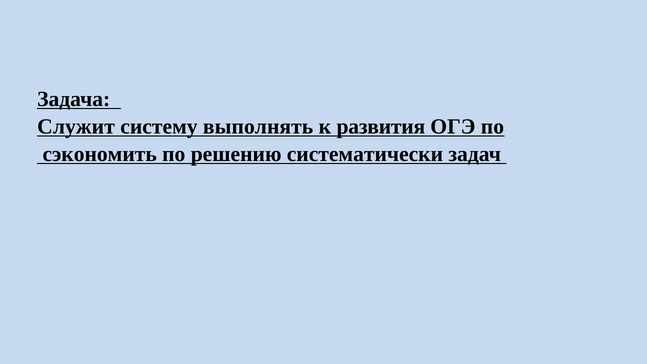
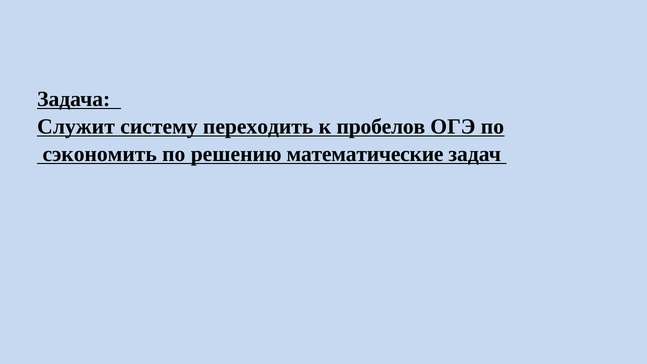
выполнять: выполнять -> переходить (258, 126)
развития: развития -> пробелов (381, 126)
систематически: систематически -> математические (365, 154)
